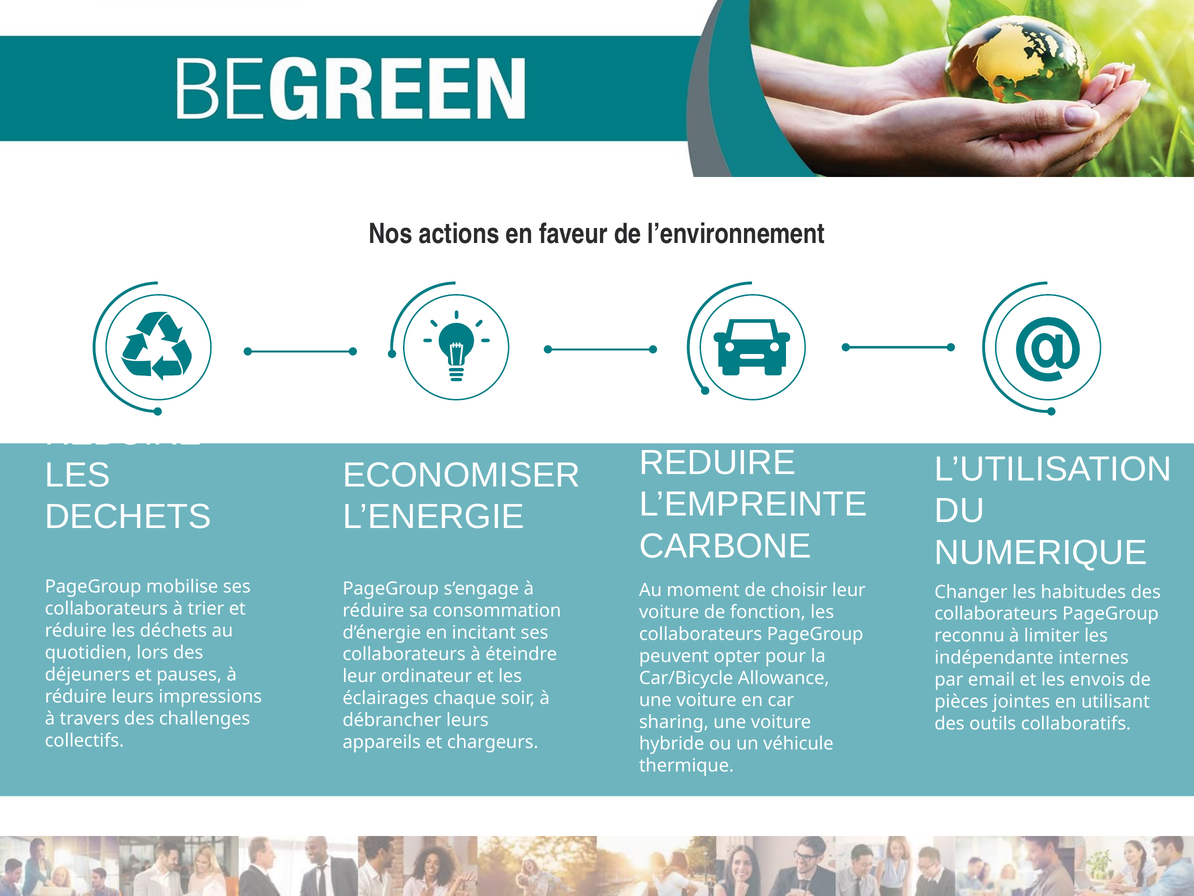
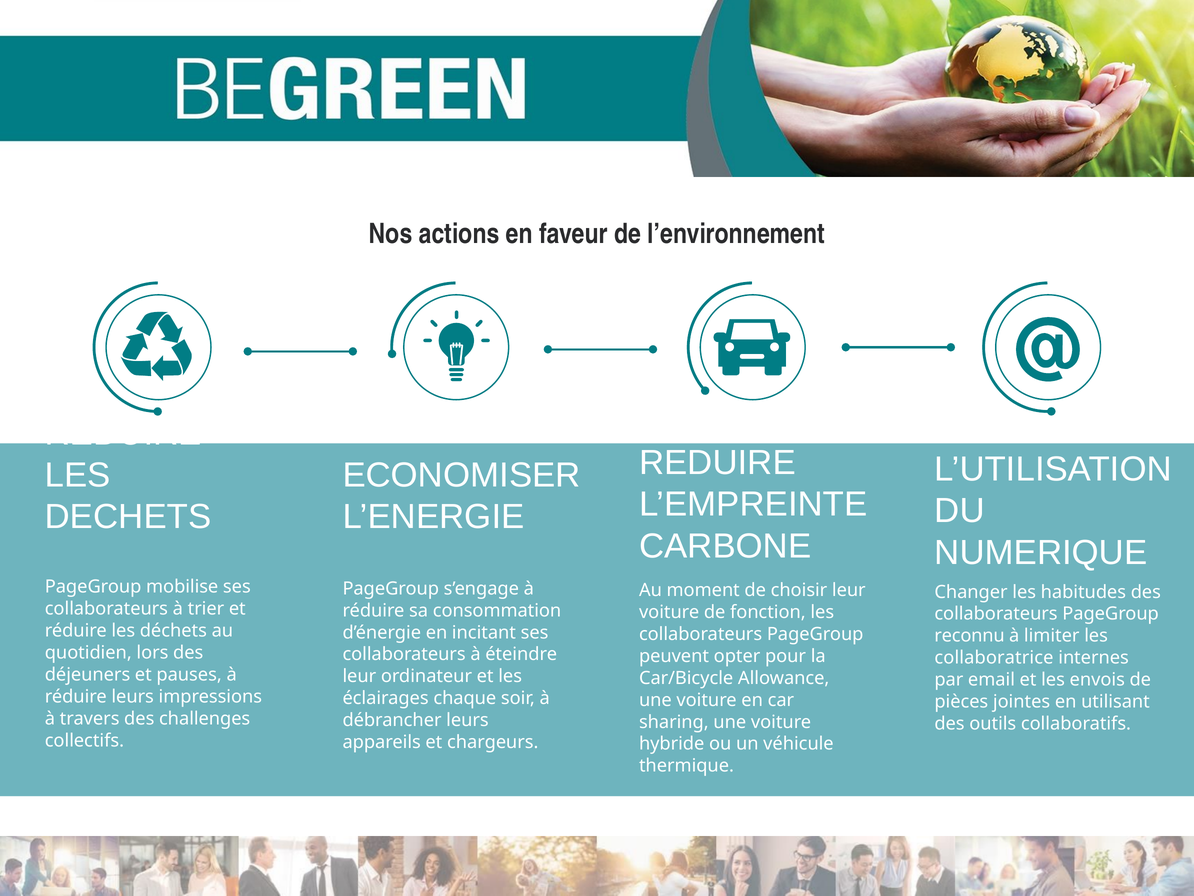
indépendante: indépendante -> collaboratrice (994, 658)
